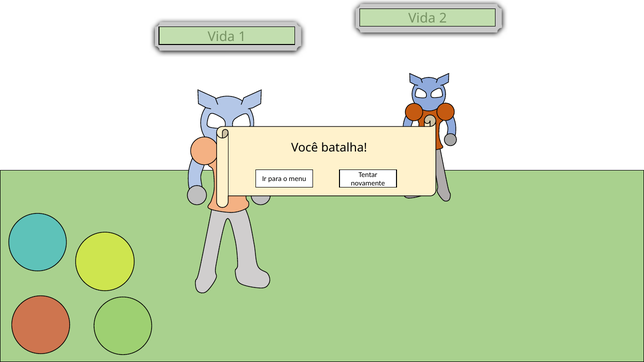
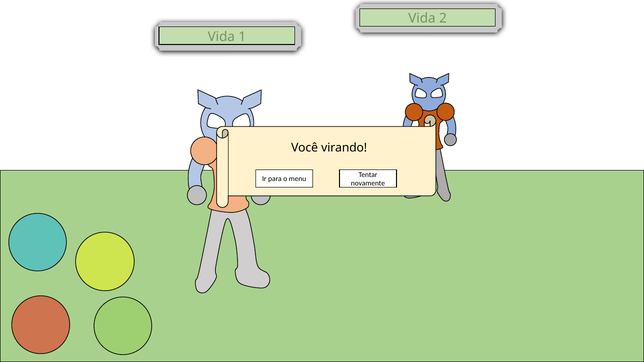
batalha: batalha -> virando (344, 148)
